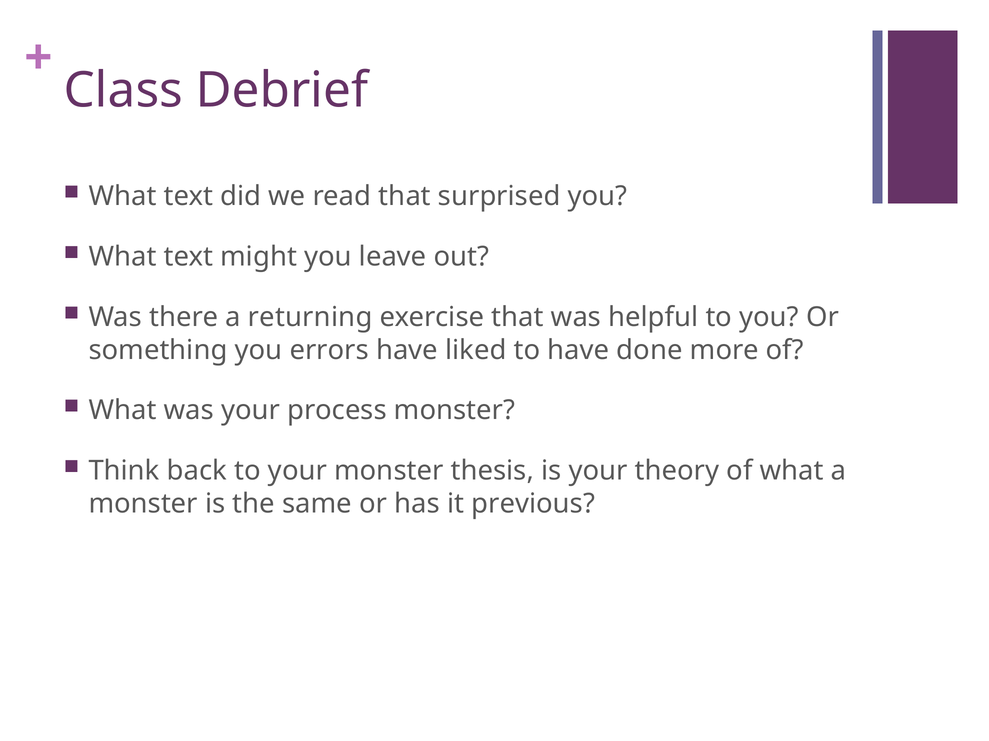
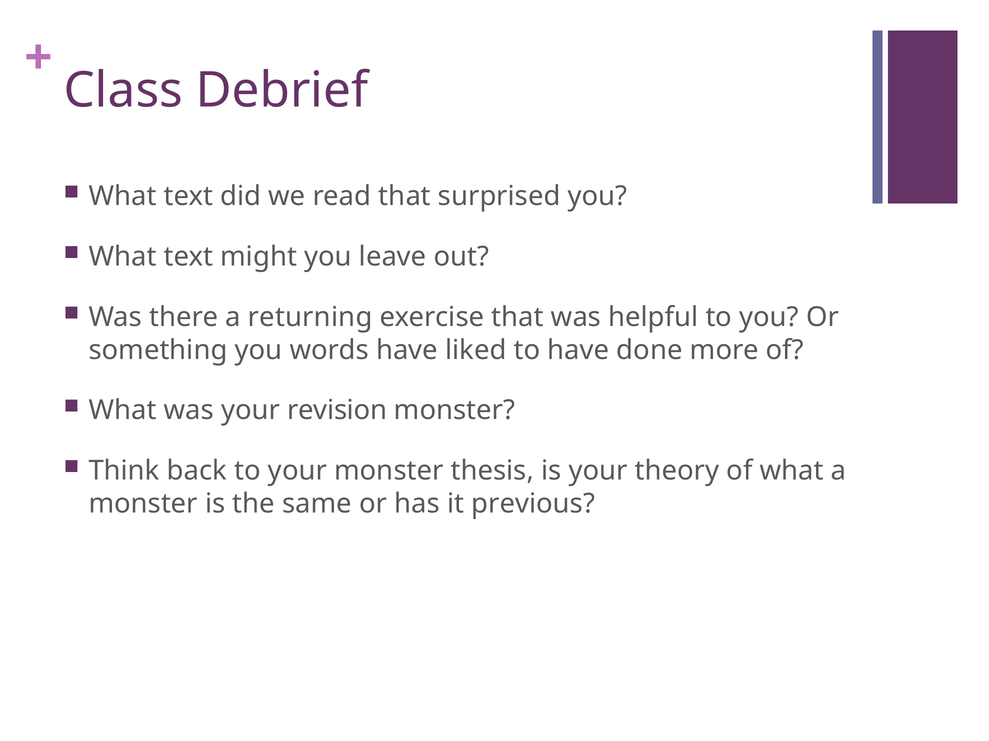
errors: errors -> words (329, 350)
process: process -> revision (337, 411)
